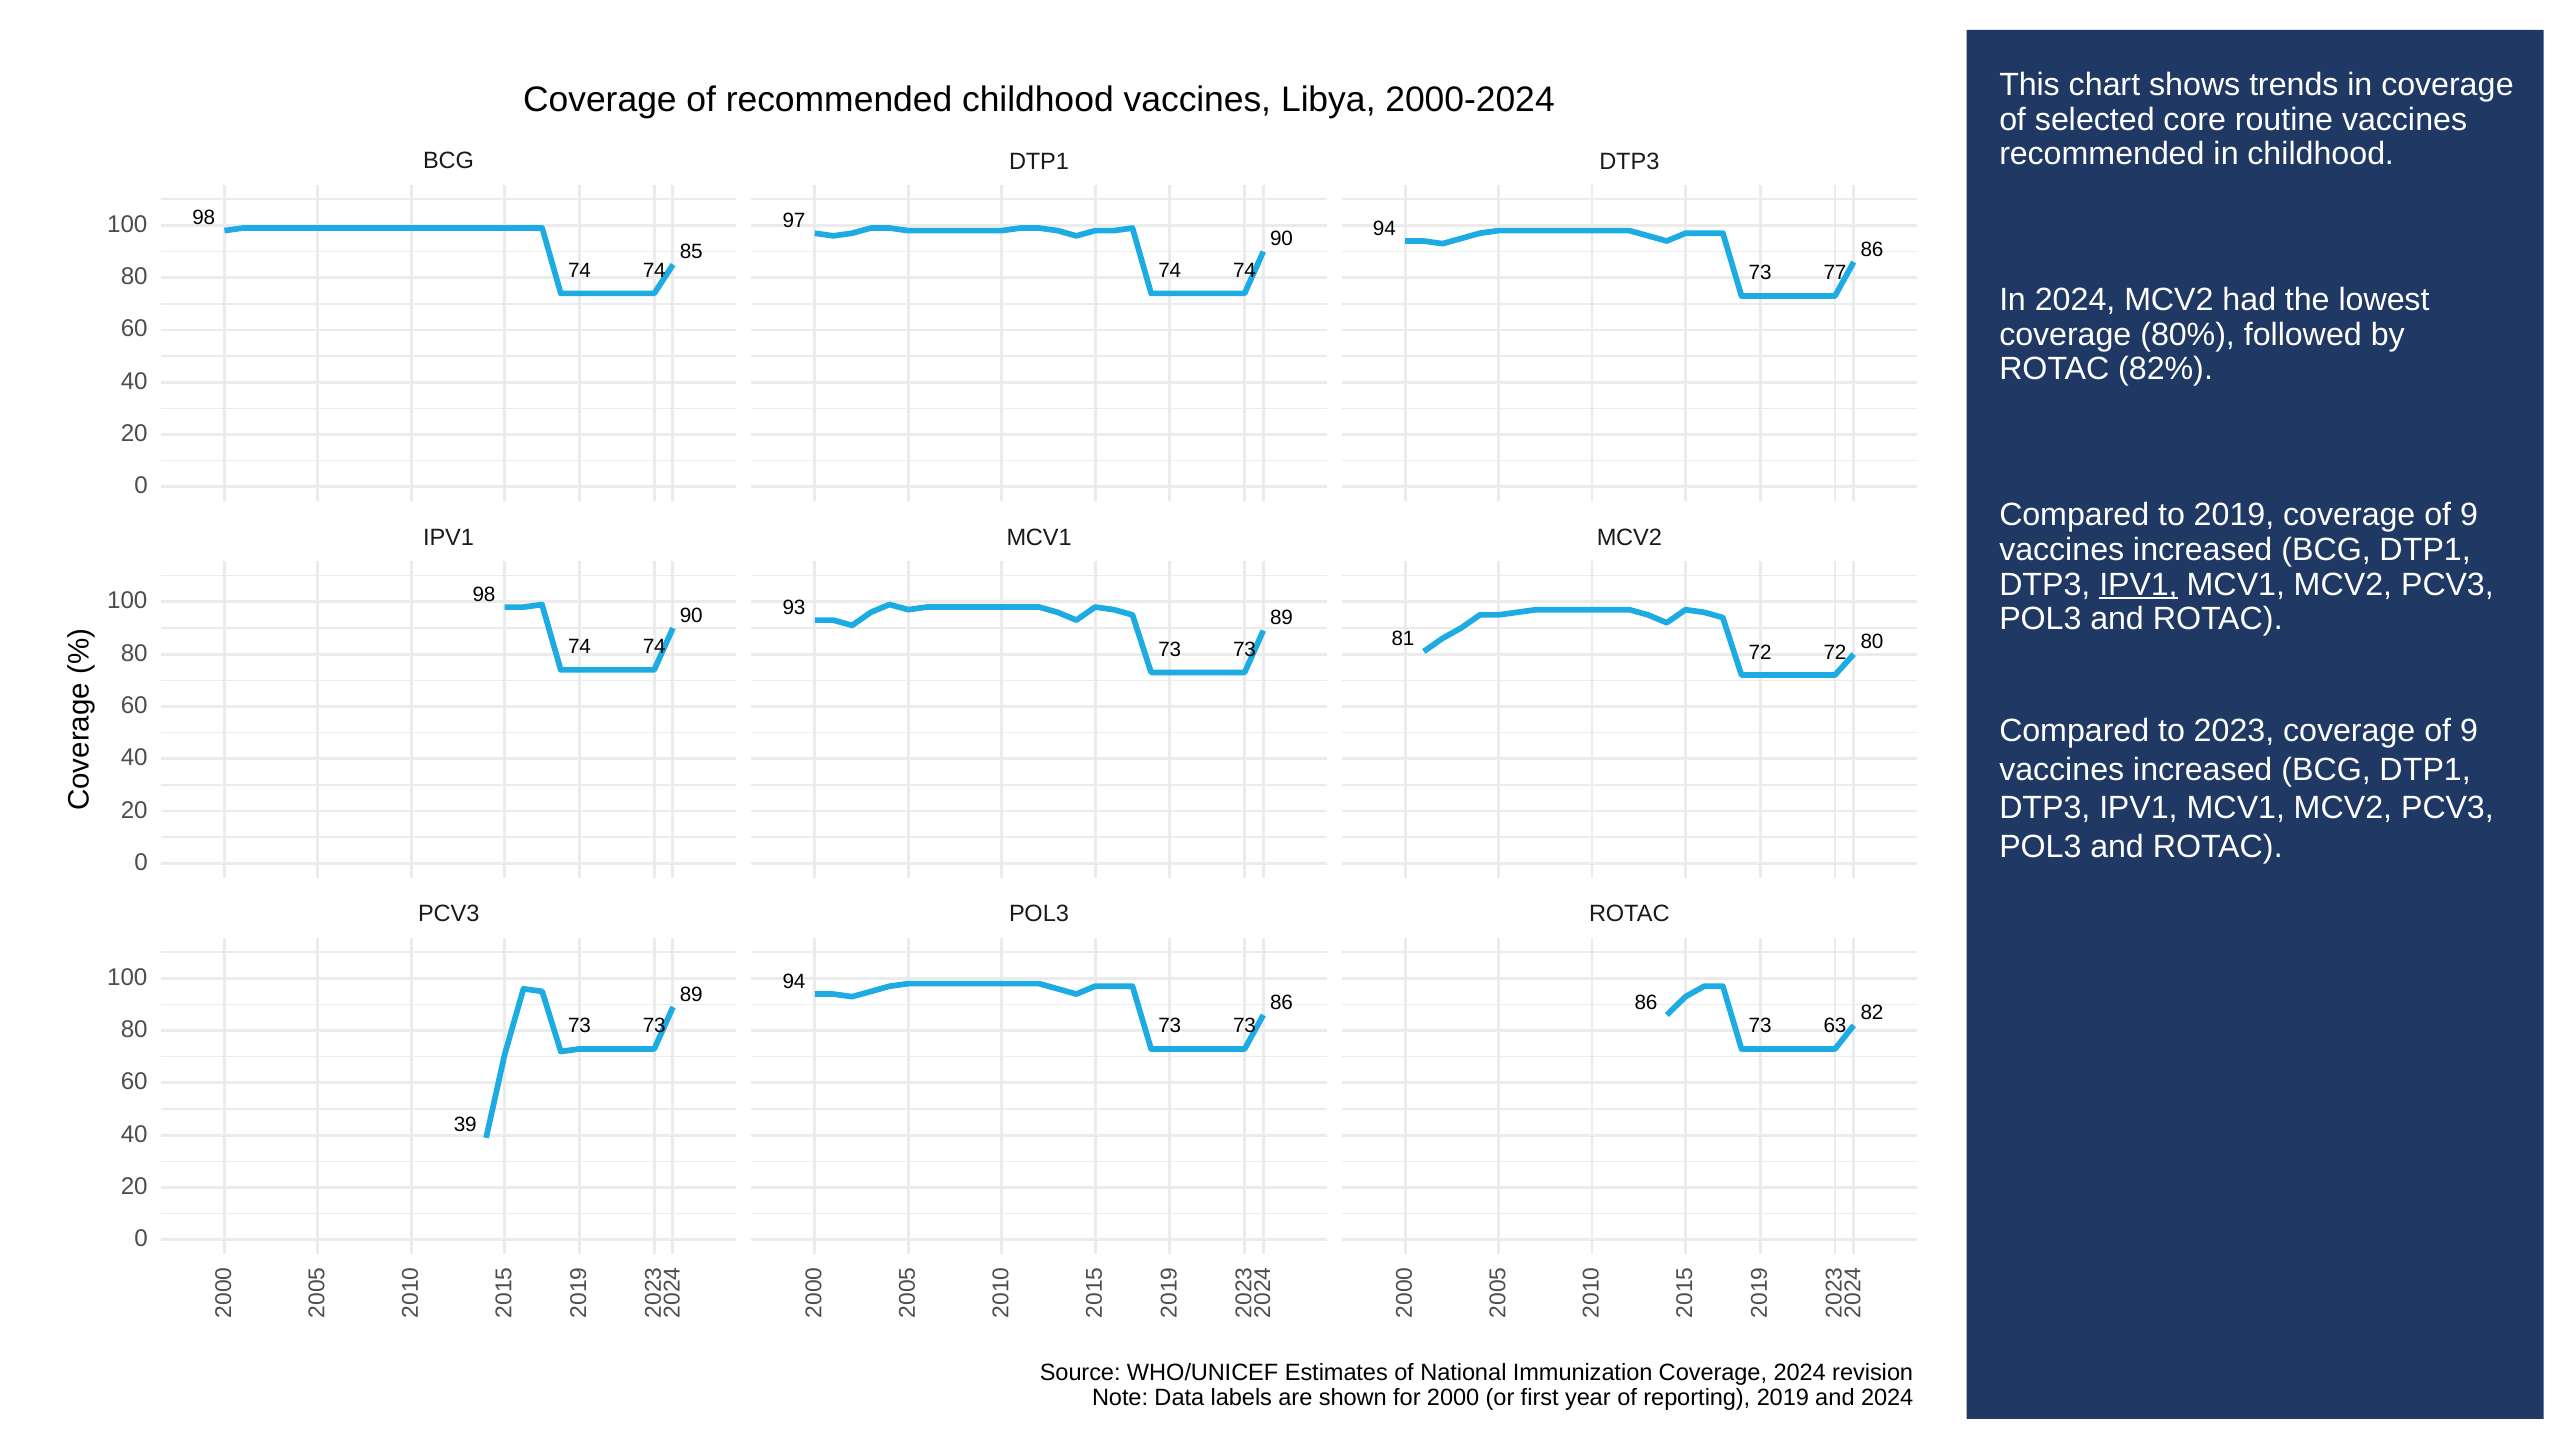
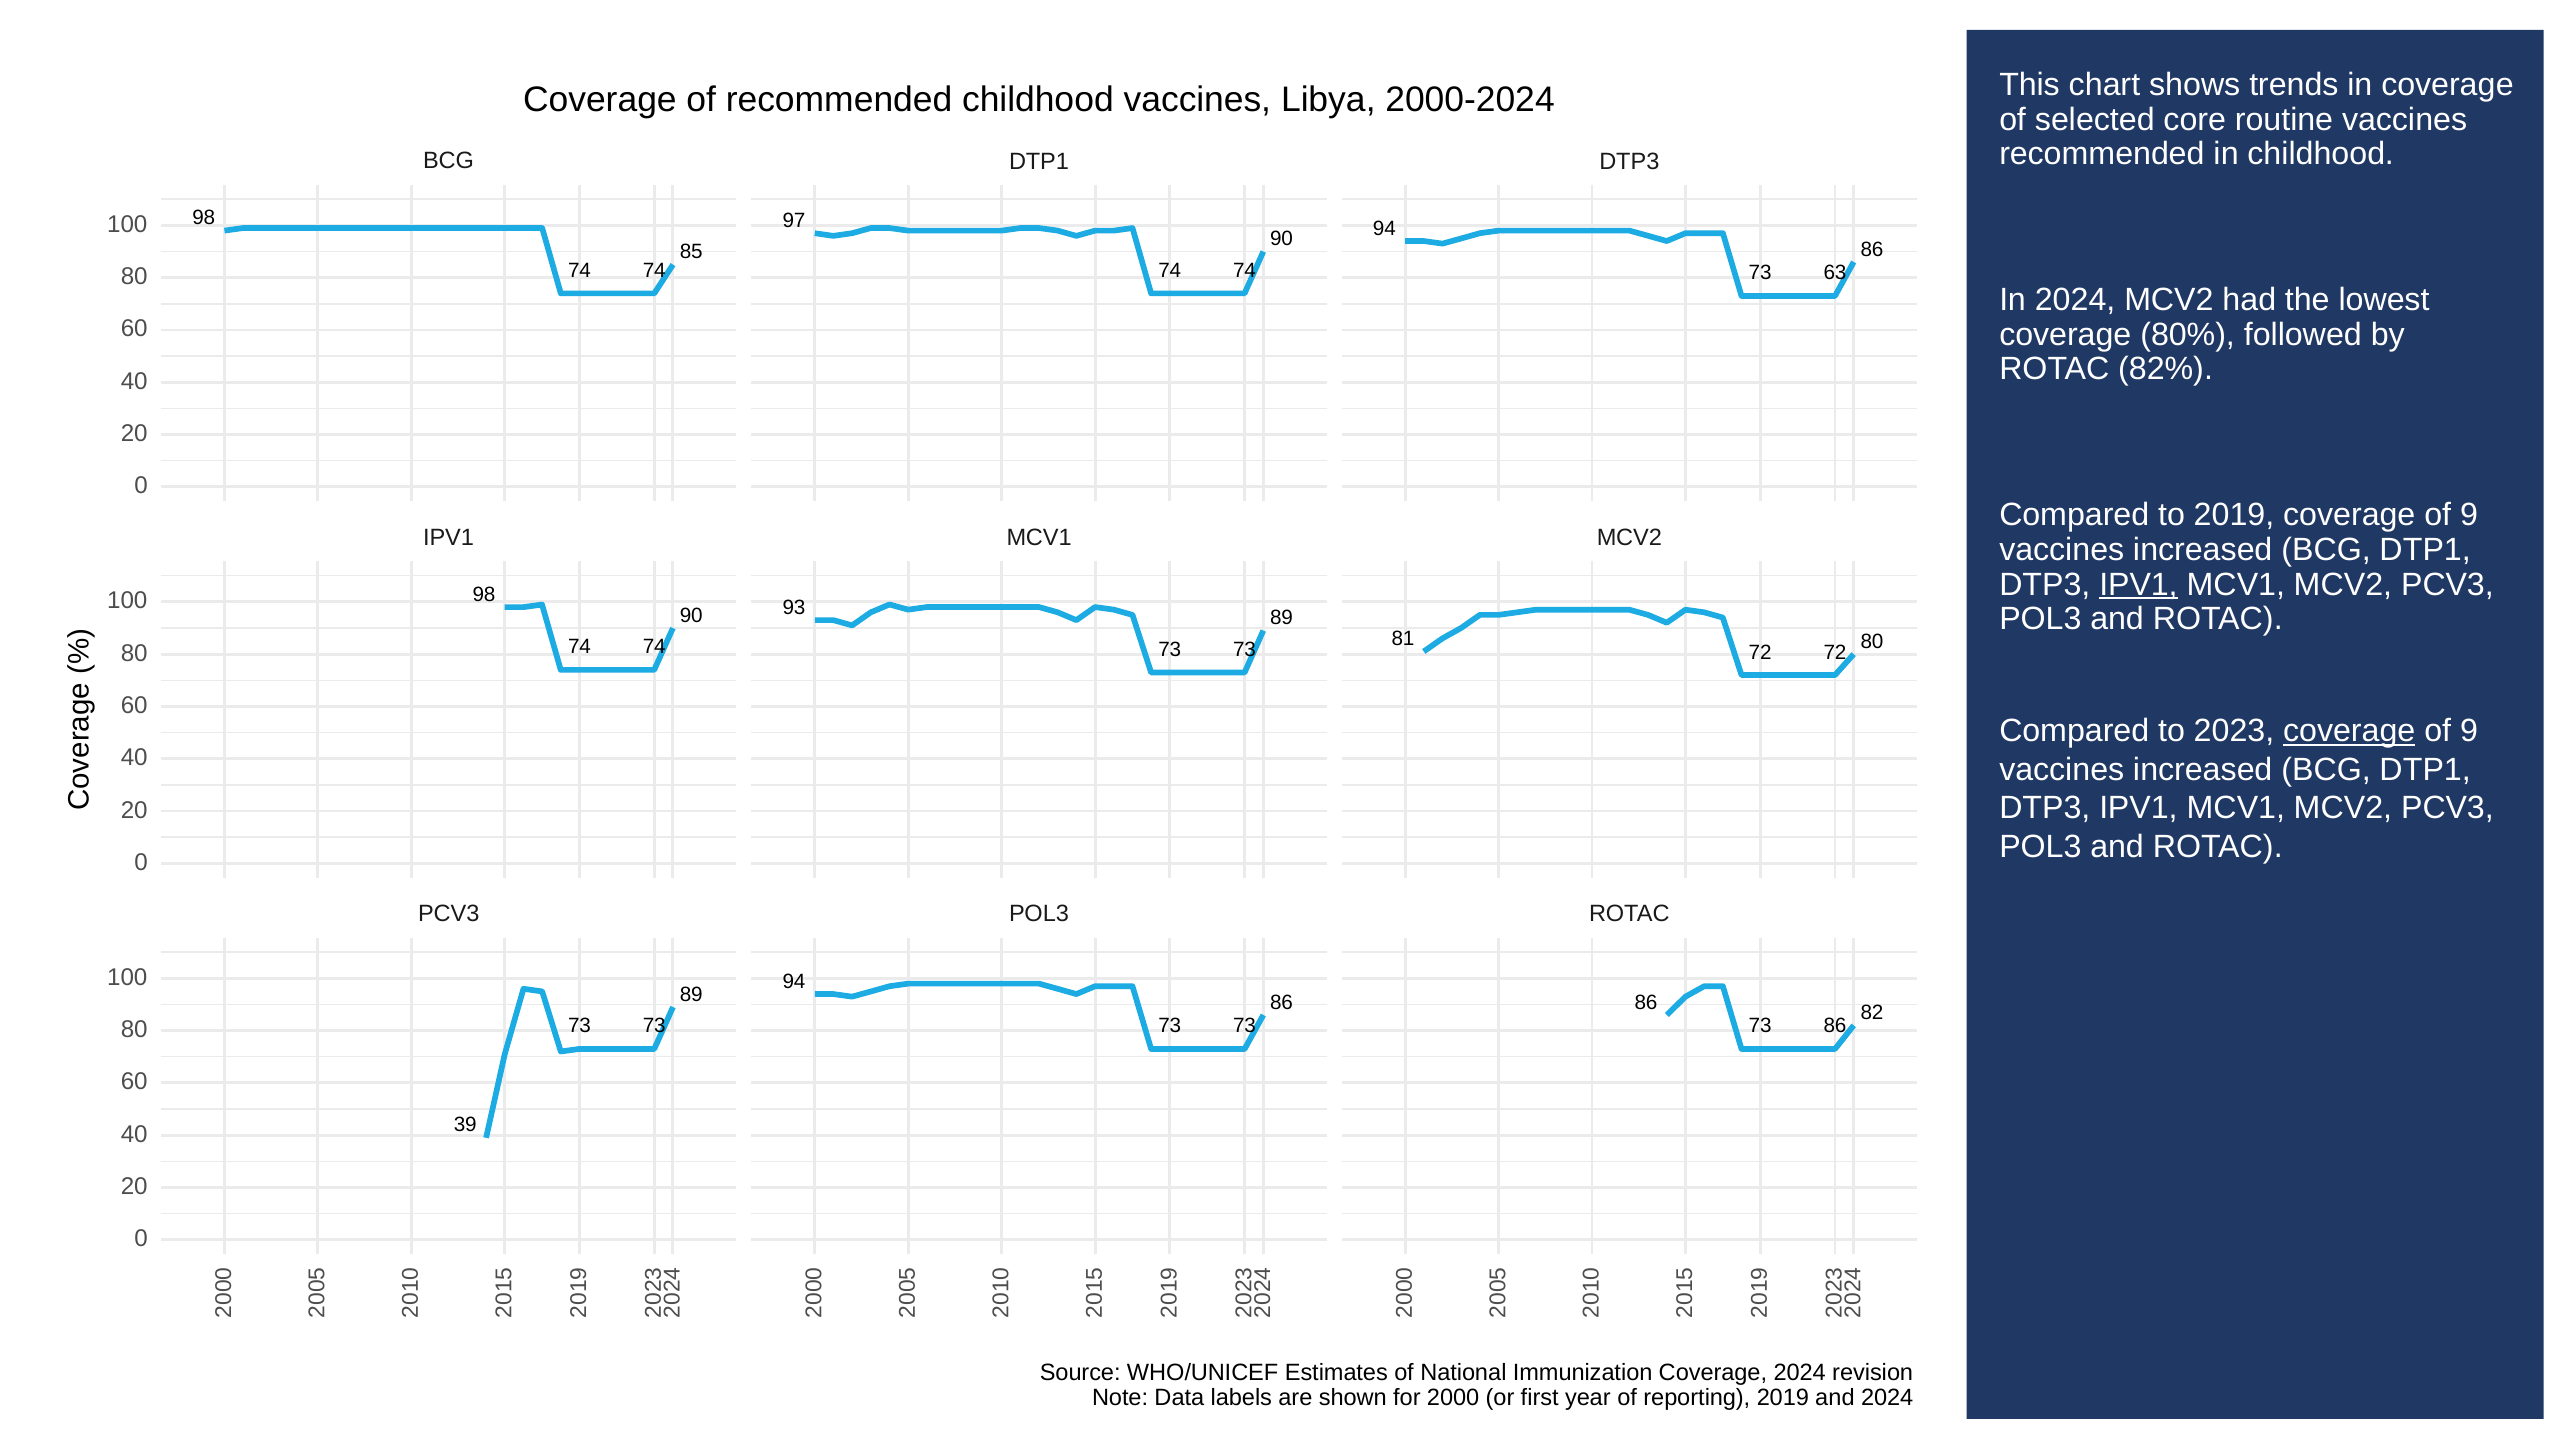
77: 77 -> 63 (1835, 273)
coverage underline: none -> present (2349, 731)
73 63: 63 -> 86 (1835, 1026)
